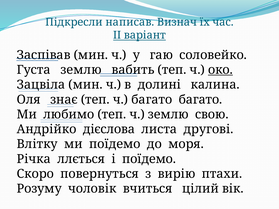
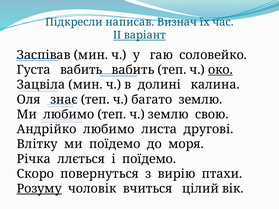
Густа землю: землю -> вабить (81, 70)
багато багато: багато -> землю (200, 100)
Андрійко дієслова: дієслова -> любимо (109, 129)
Розуму underline: none -> present (39, 189)
